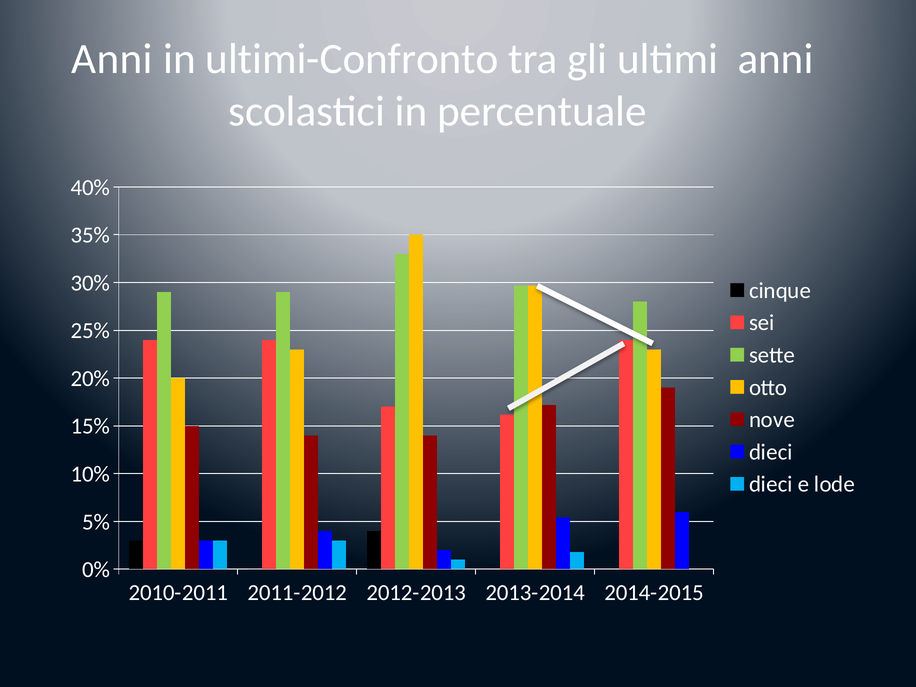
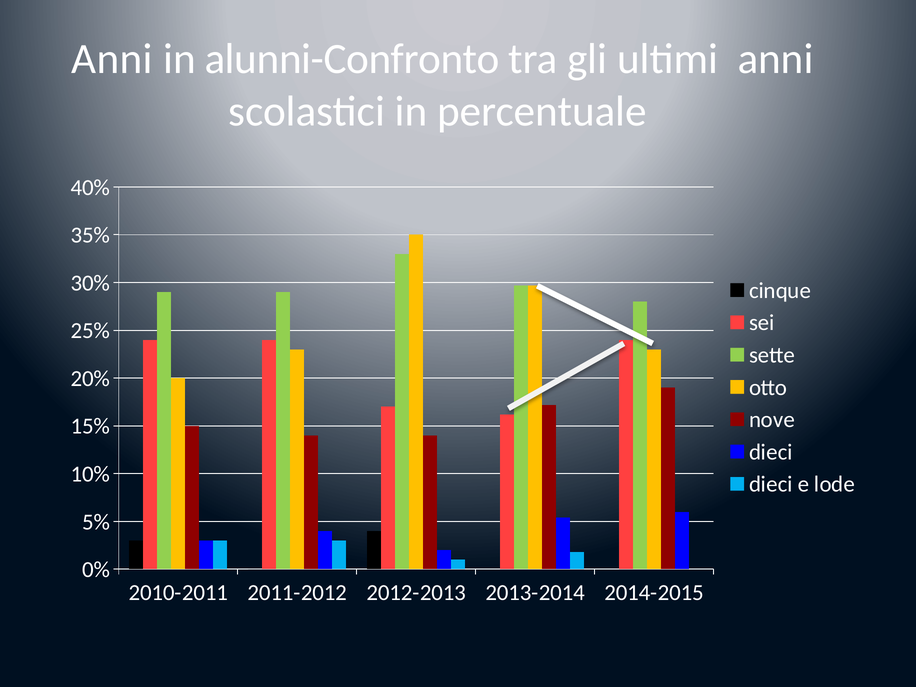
ultimi-Confronto: ultimi-Confronto -> alunni-Confronto (352, 59)
